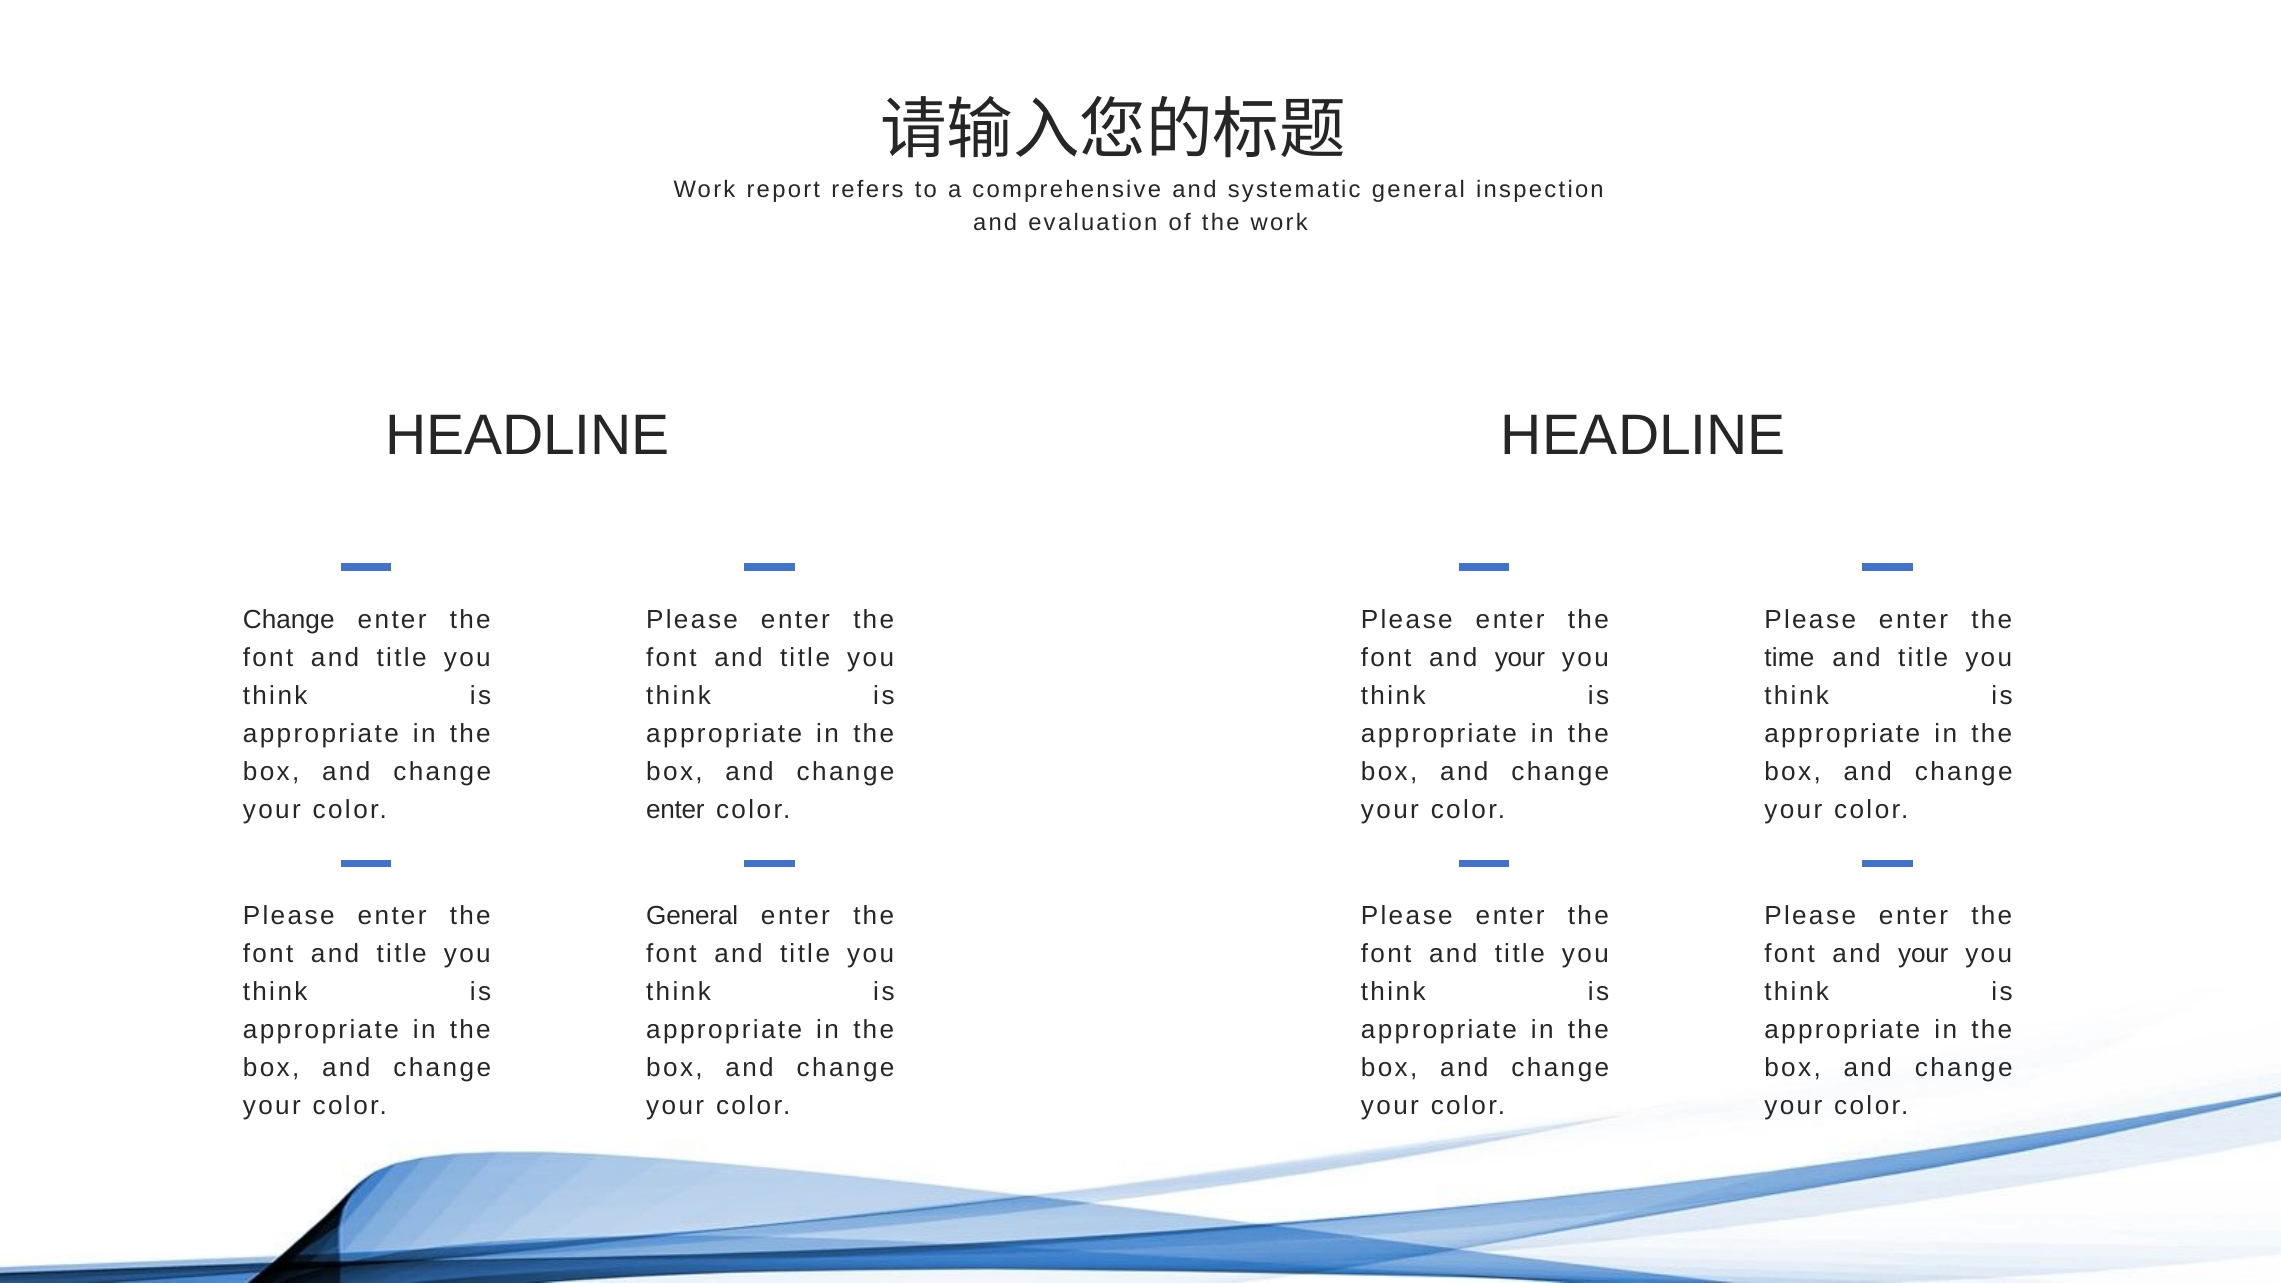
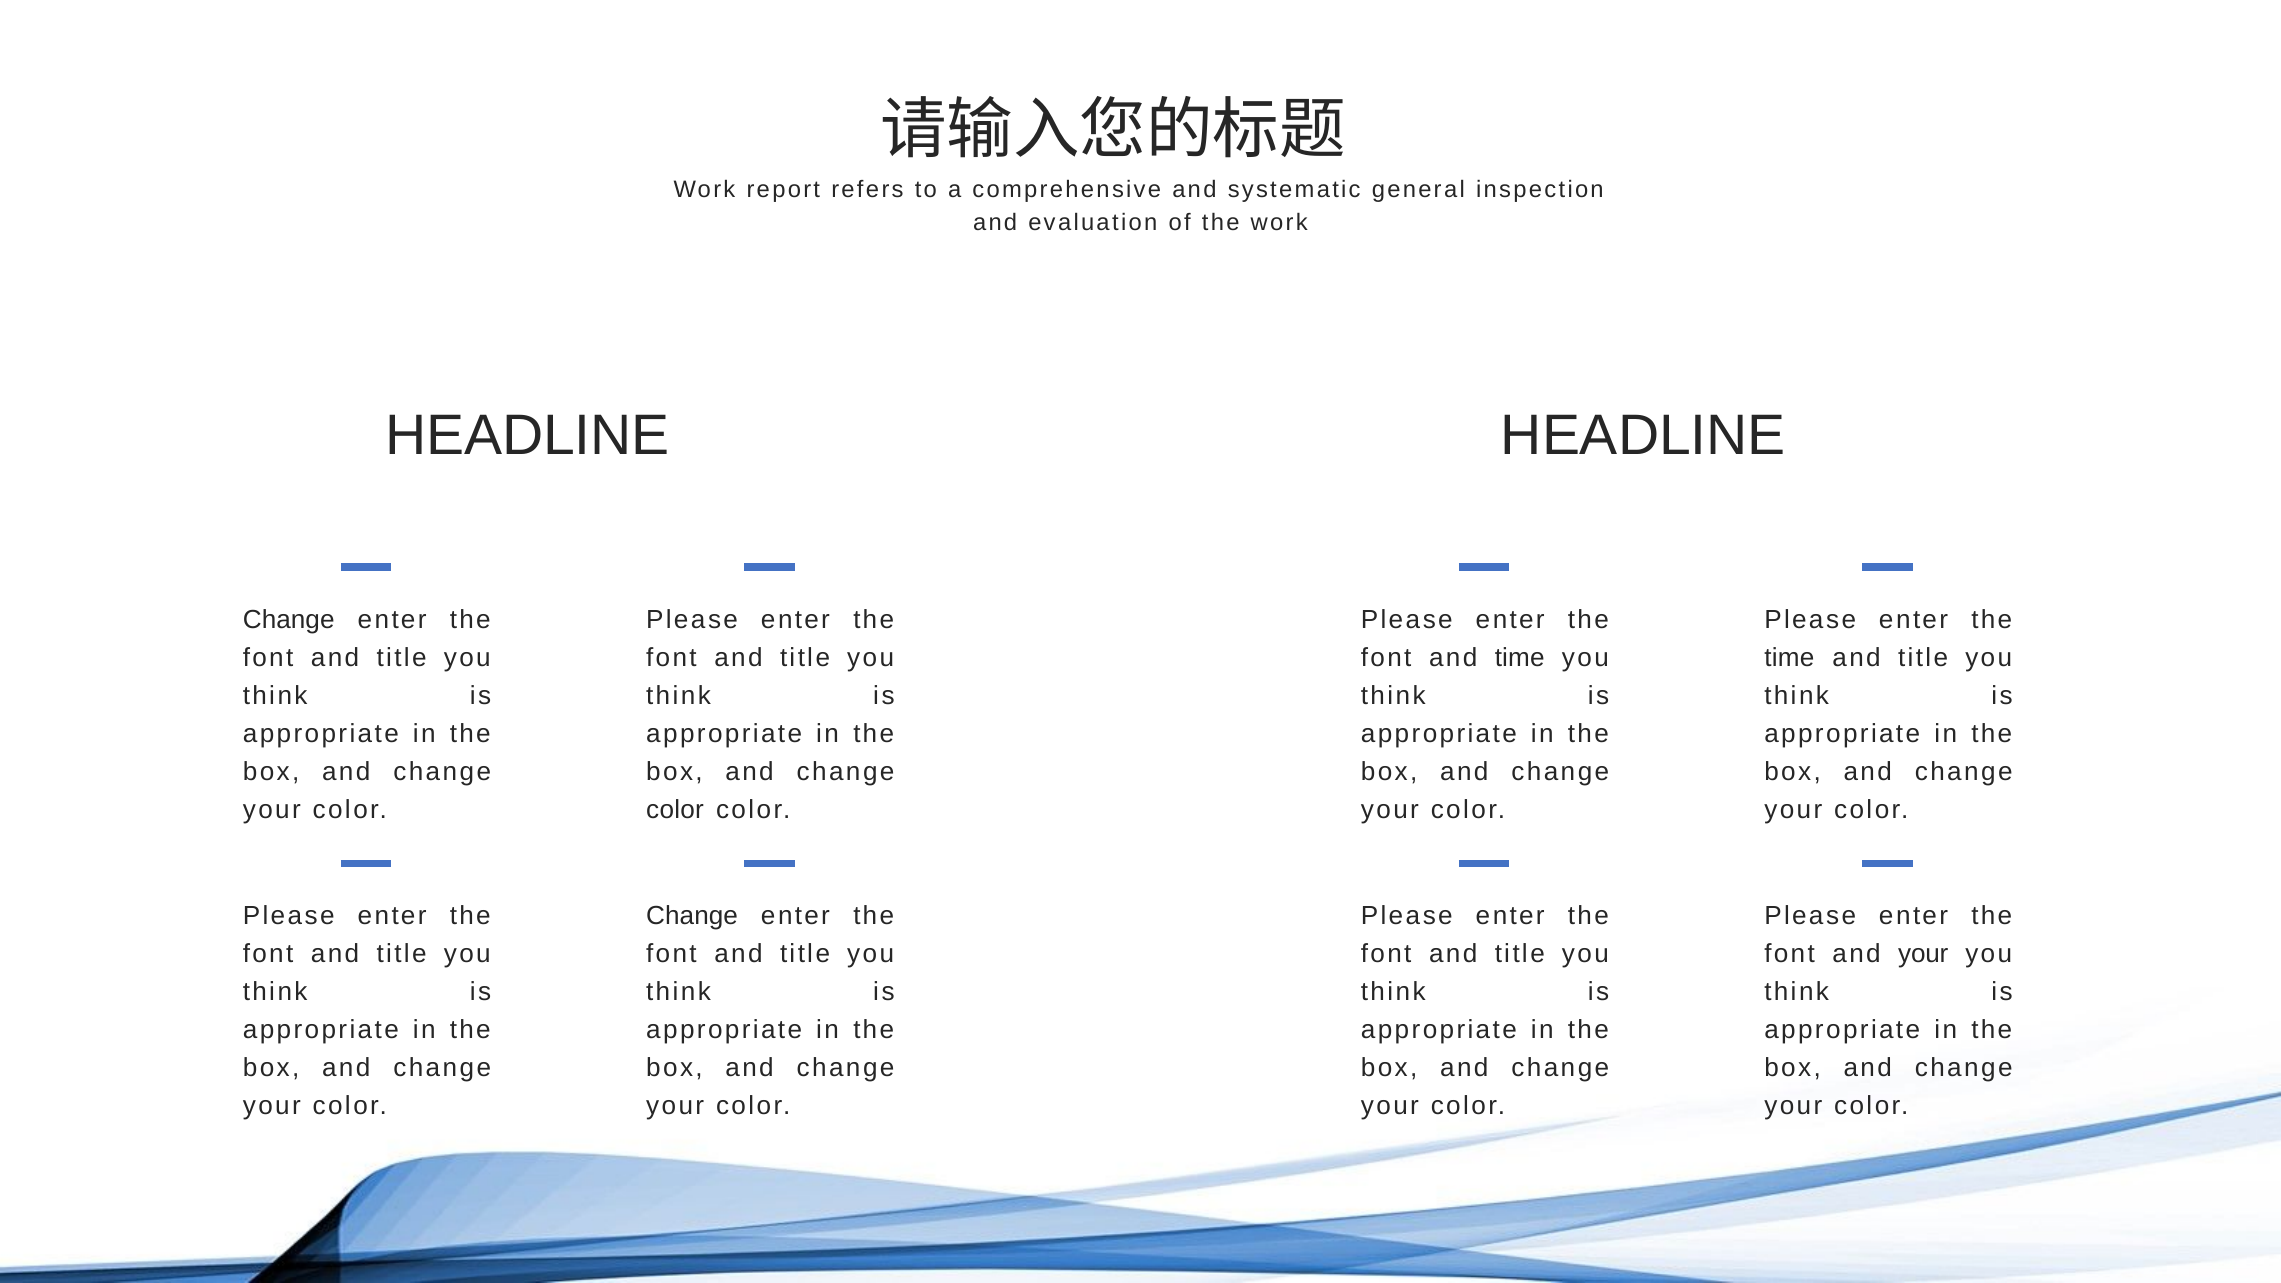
your: your -> time (1520, 658)
enter: enter -> color (675, 810)
General: General -> Change (692, 916)
